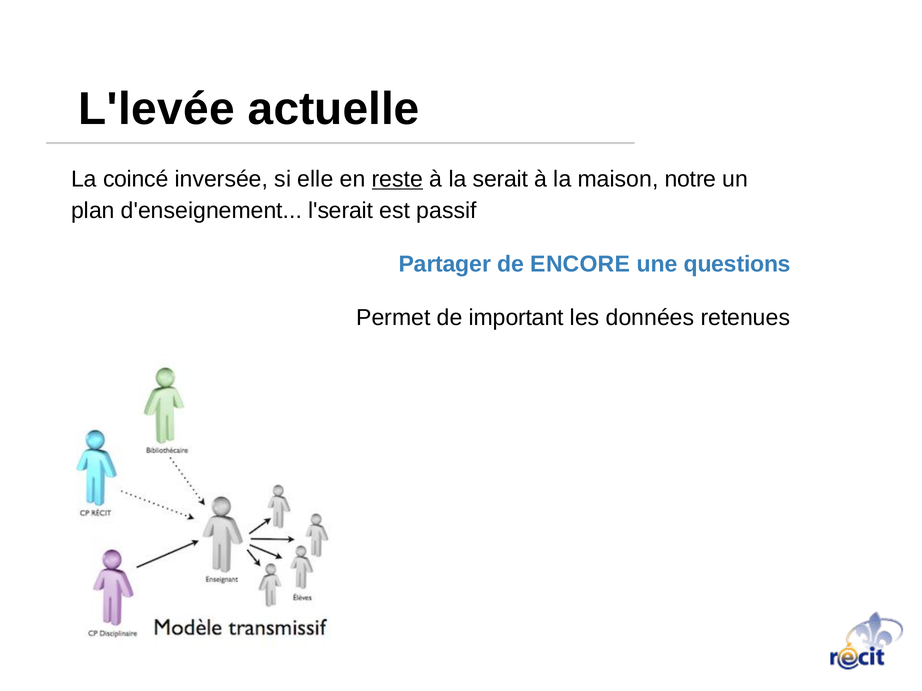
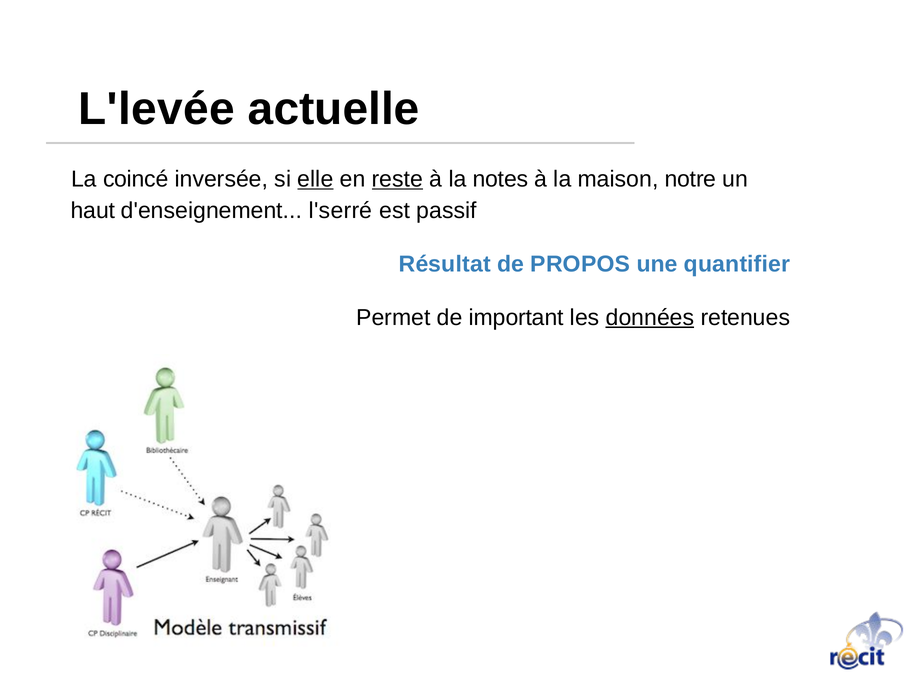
elle underline: none -> present (315, 179)
serait: serait -> notes (501, 179)
plan: plan -> haut (93, 211)
l'serait: l'serait -> l'serré (341, 211)
Partager: Partager -> Résultat (445, 264)
ENCORE: ENCORE -> PROPOS (580, 264)
questions: questions -> quantifier (737, 264)
données underline: none -> present (650, 318)
